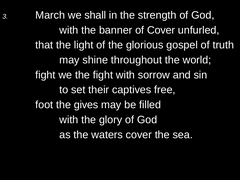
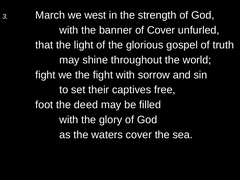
shall: shall -> west (95, 15)
gives: gives -> deed (86, 105)
